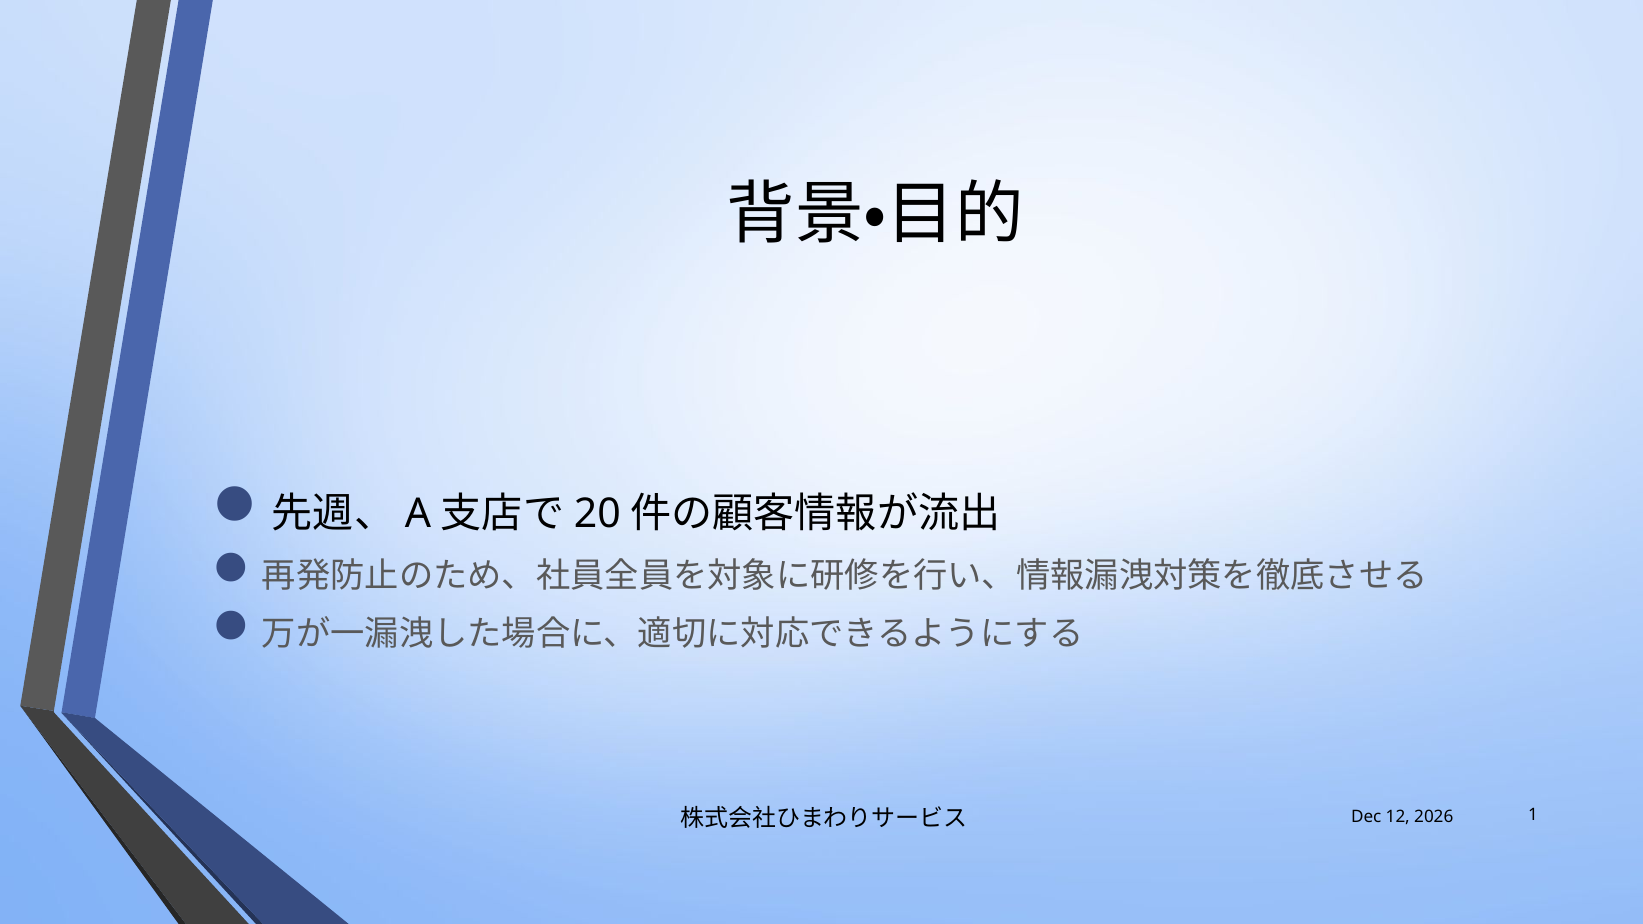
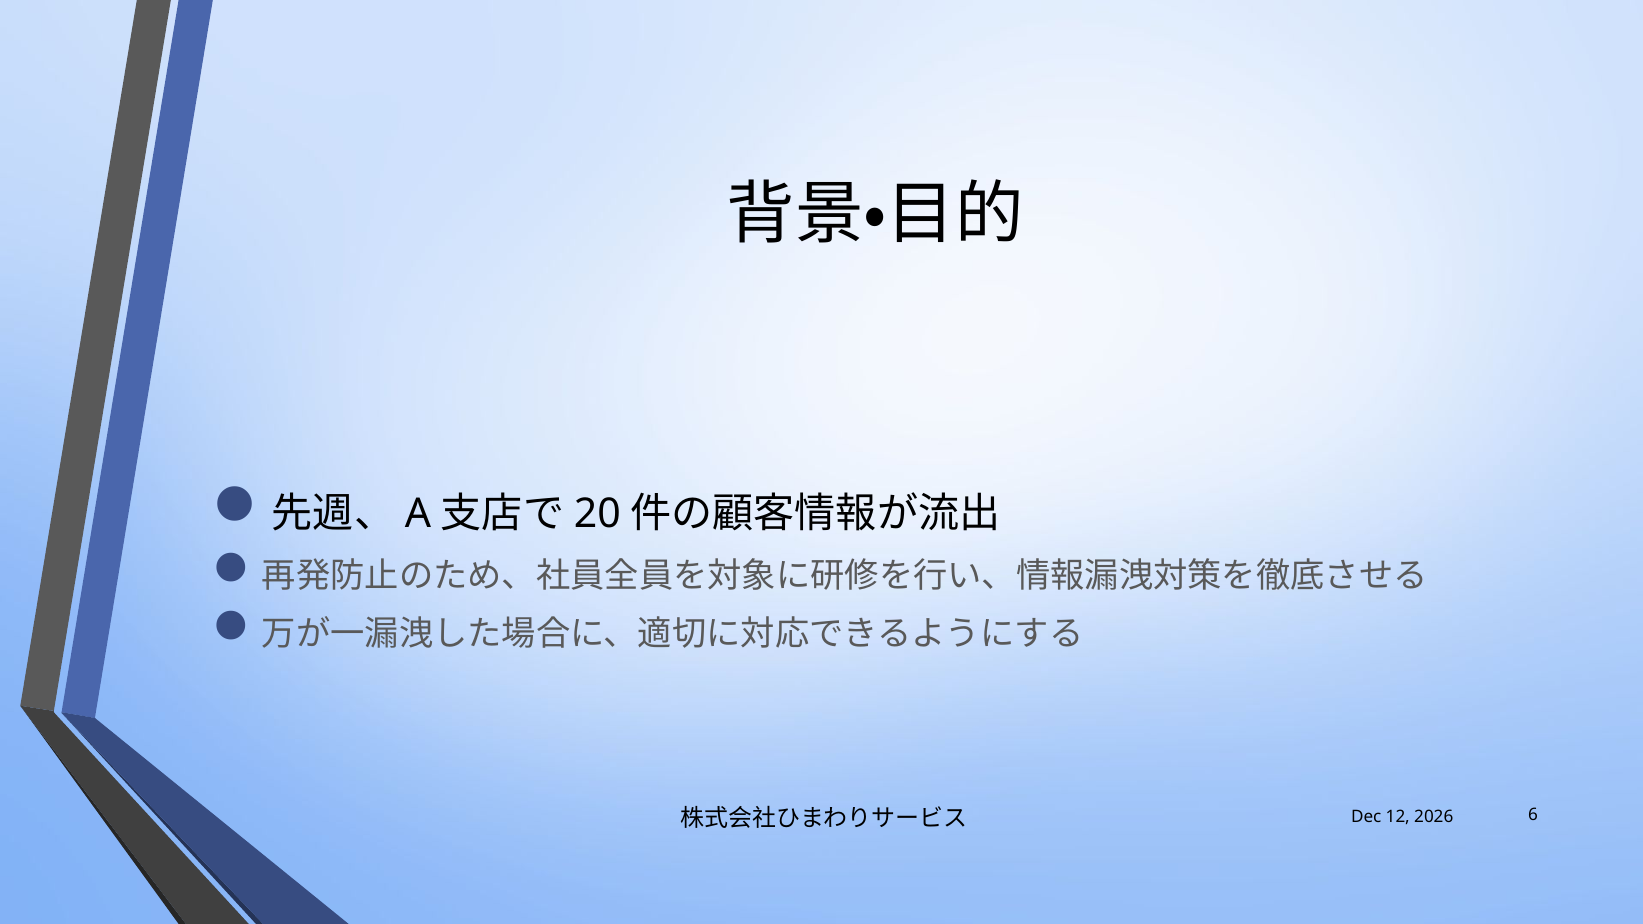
1: 1 -> 6 (1533, 815)
